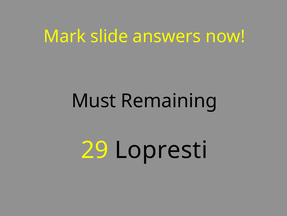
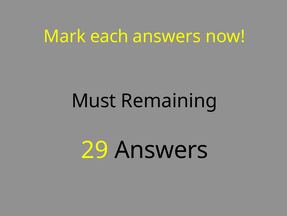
slide: slide -> each (109, 36)
29 Lopresti: Lopresti -> Answers (161, 150)
